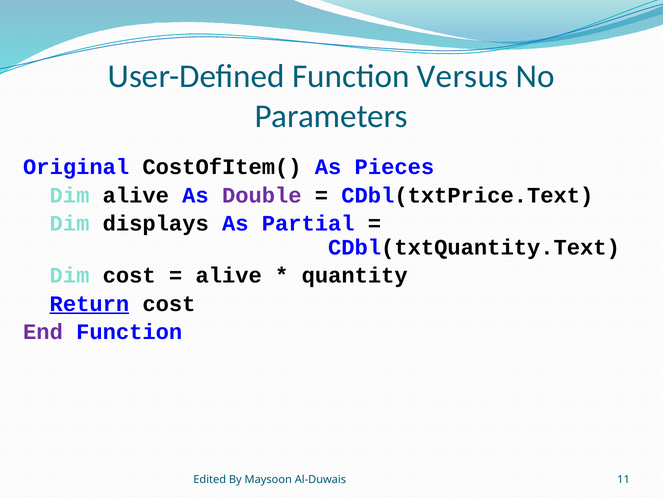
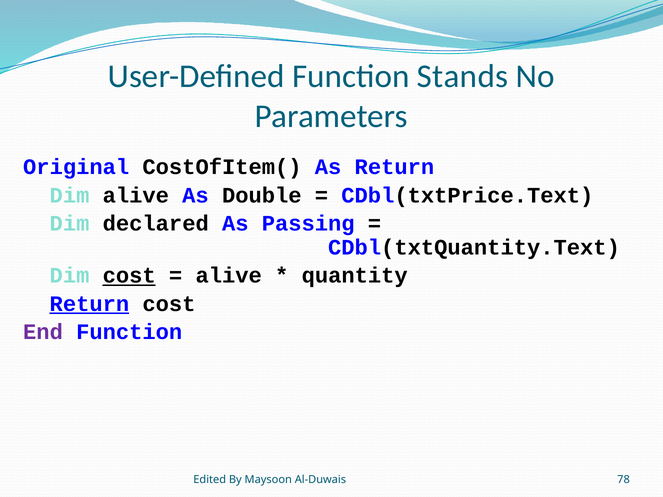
Versus: Versus -> Stands (463, 77)
As Pieces: Pieces -> Return (394, 167)
Double colour: purple -> black (262, 195)
displays: displays -> declared (156, 224)
Partial: Partial -> Passing (308, 224)
cost underline: none -> present (129, 276)
11: 11 -> 78 (624, 480)
